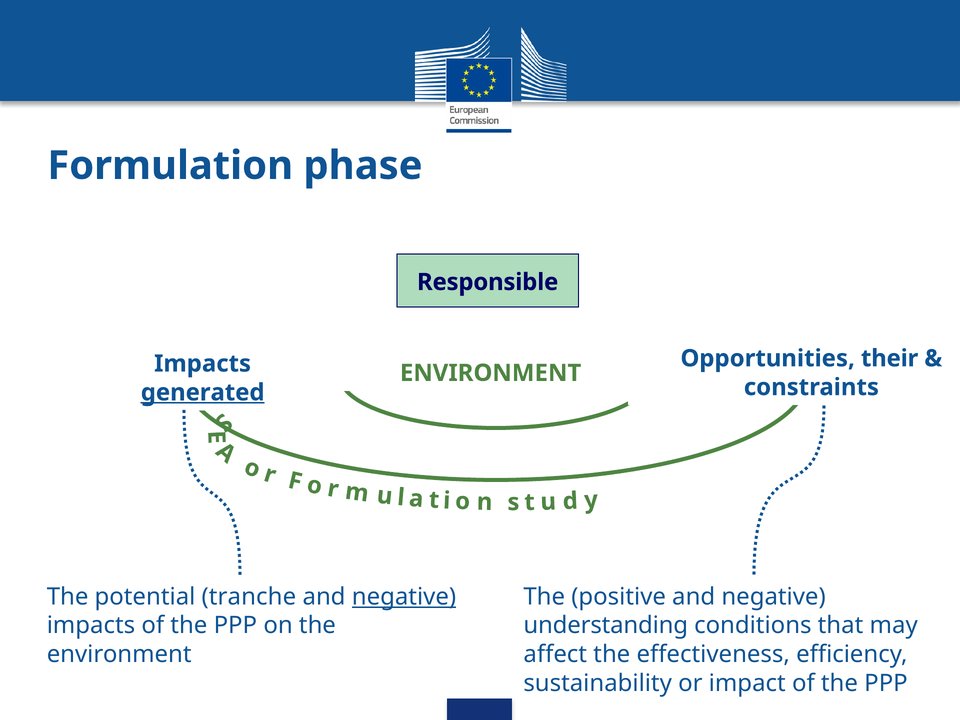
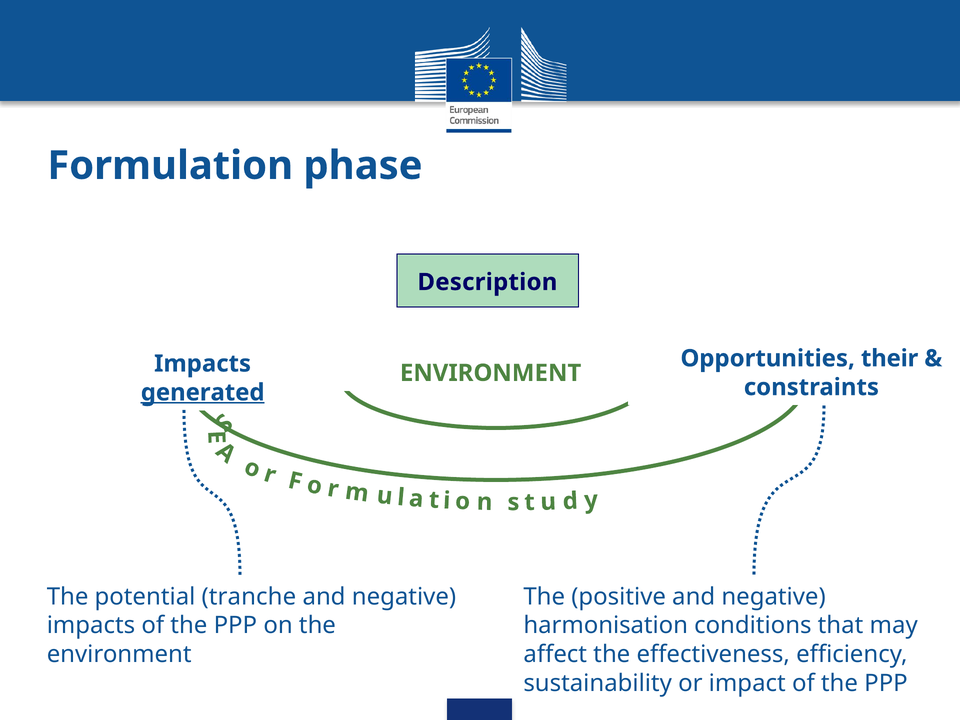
Responsible: Responsible -> Description (487, 282)
negative underline: present -> none (404, 597)
understanding: understanding -> harmonisation (606, 626)
